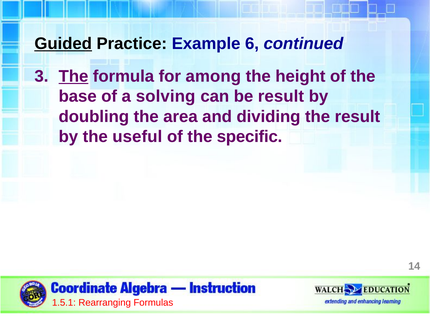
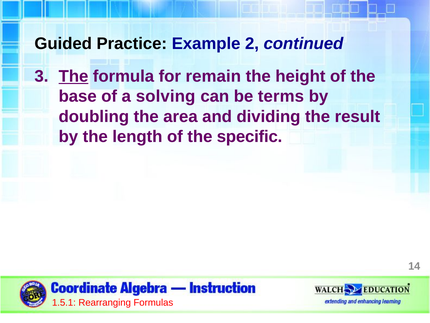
Guided underline: present -> none (63, 44)
6: 6 -> 2 (252, 44)
among: among -> remain (213, 76)
be result: result -> terms (281, 96)
useful: useful -> length (137, 136)
